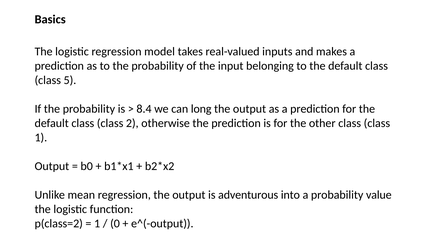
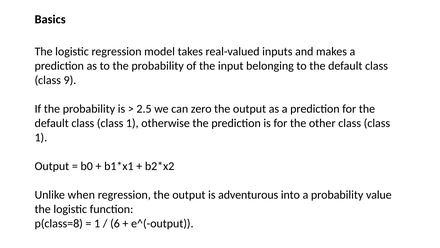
5: 5 -> 9 (70, 80)
8.4: 8.4 -> 2.5 (144, 109)
long: long -> zero (201, 109)
default class class 2: 2 -> 1 (132, 123)
mean: mean -> when (81, 194)
p(class=2: p(class=2 -> p(class=8 (59, 223)
0: 0 -> 6 (115, 223)
